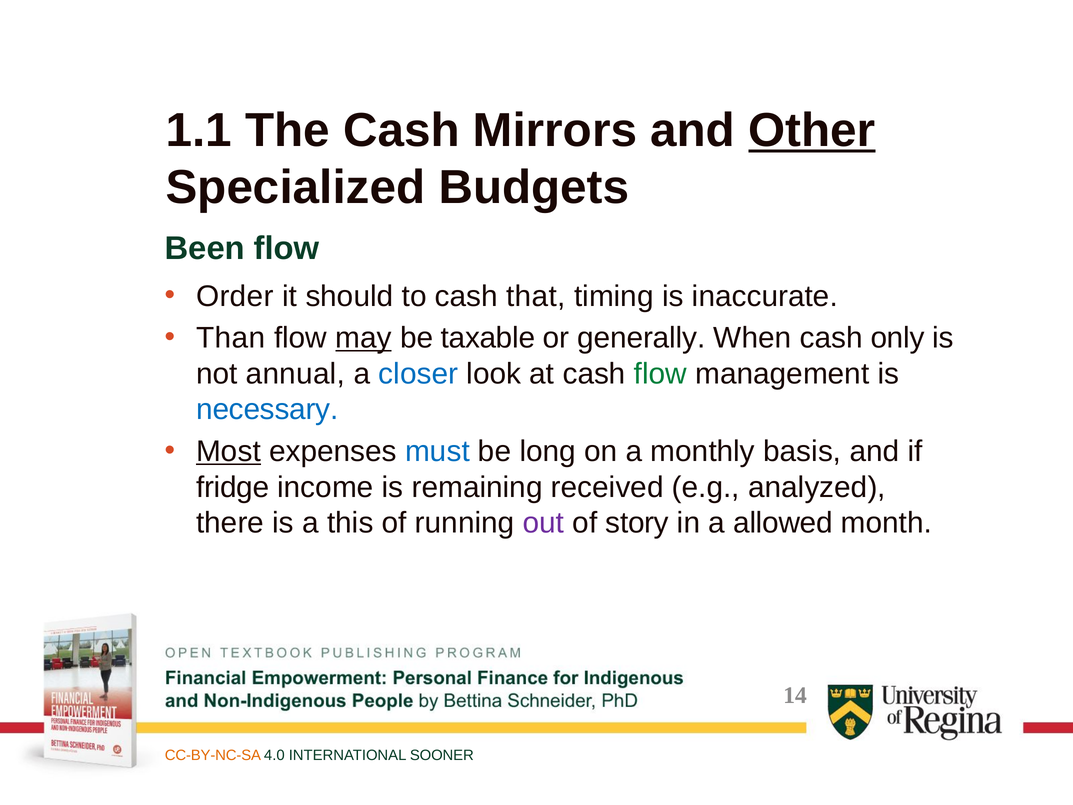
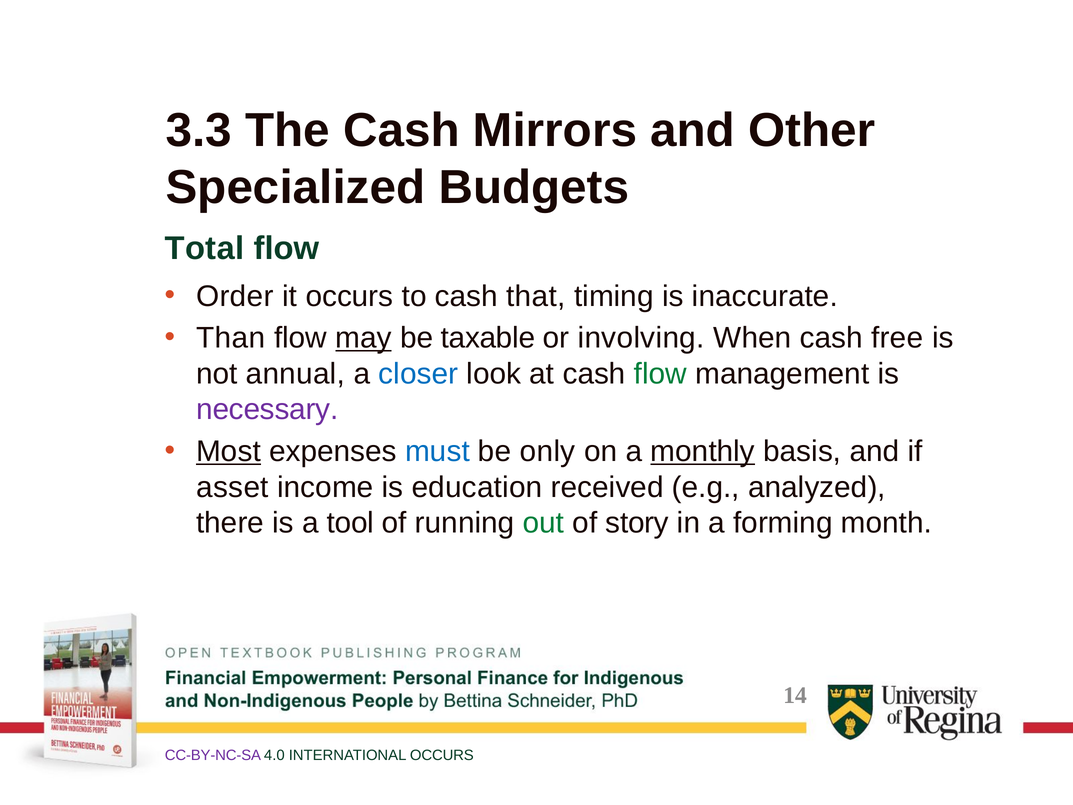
1.1: 1.1 -> 3.3 (199, 130)
Other underline: present -> none (812, 130)
Been: Been -> Total (205, 248)
it should: should -> occurs (349, 296)
generally: generally -> involving (641, 338)
only: only -> free (897, 338)
necessary colour: blue -> purple (267, 410)
long: long -> only (548, 451)
monthly underline: none -> present (703, 451)
fridge: fridge -> asset (232, 487)
remaining: remaining -> education (477, 487)
this: this -> tool (350, 523)
out colour: purple -> green (543, 523)
allowed: allowed -> forming (783, 523)
CC-BY-NC-SA colour: orange -> purple (213, 755)
INTERNATIONAL SOONER: SOONER -> OCCURS (442, 755)
